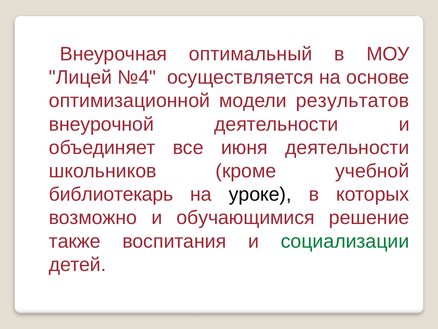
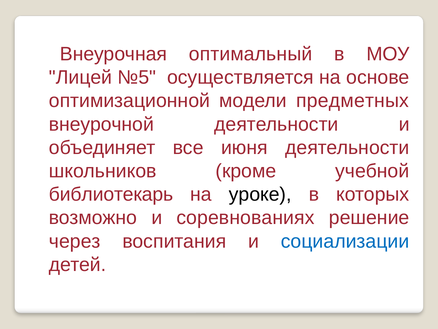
№4: №4 -> №5 (137, 77)
результатов: результатов -> предметных (353, 101)
обучающимися: обучающимися -> соревнованиях (245, 218)
также: также -> через (75, 241)
социализации colour: green -> blue (345, 241)
